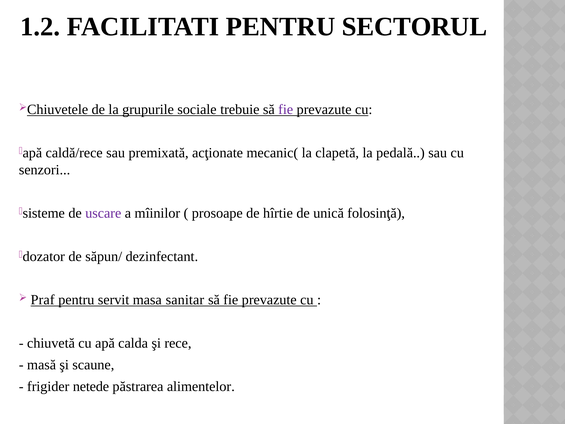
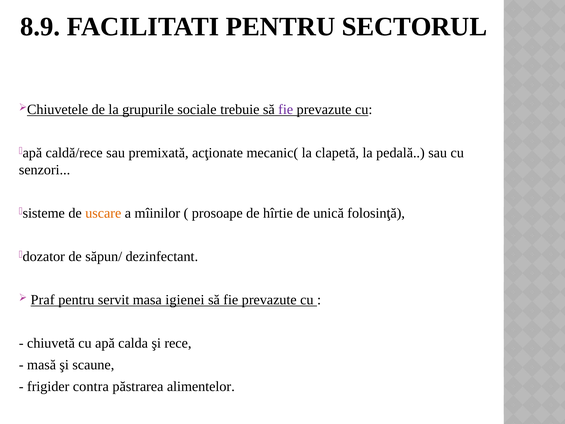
1.2: 1.2 -> 8.9 (40, 27)
uscare colour: purple -> orange (103, 213)
sanitar: sanitar -> igienei (185, 300)
netede: netede -> contra (91, 386)
